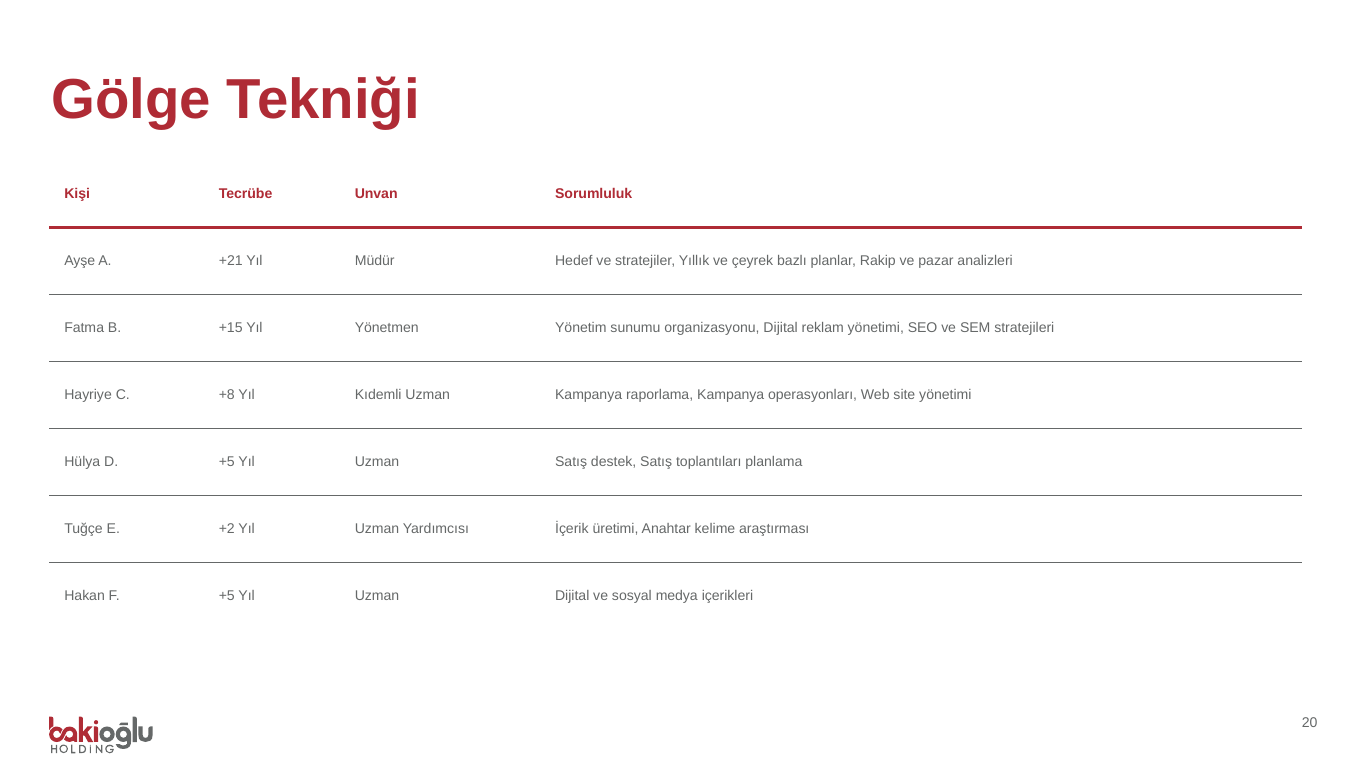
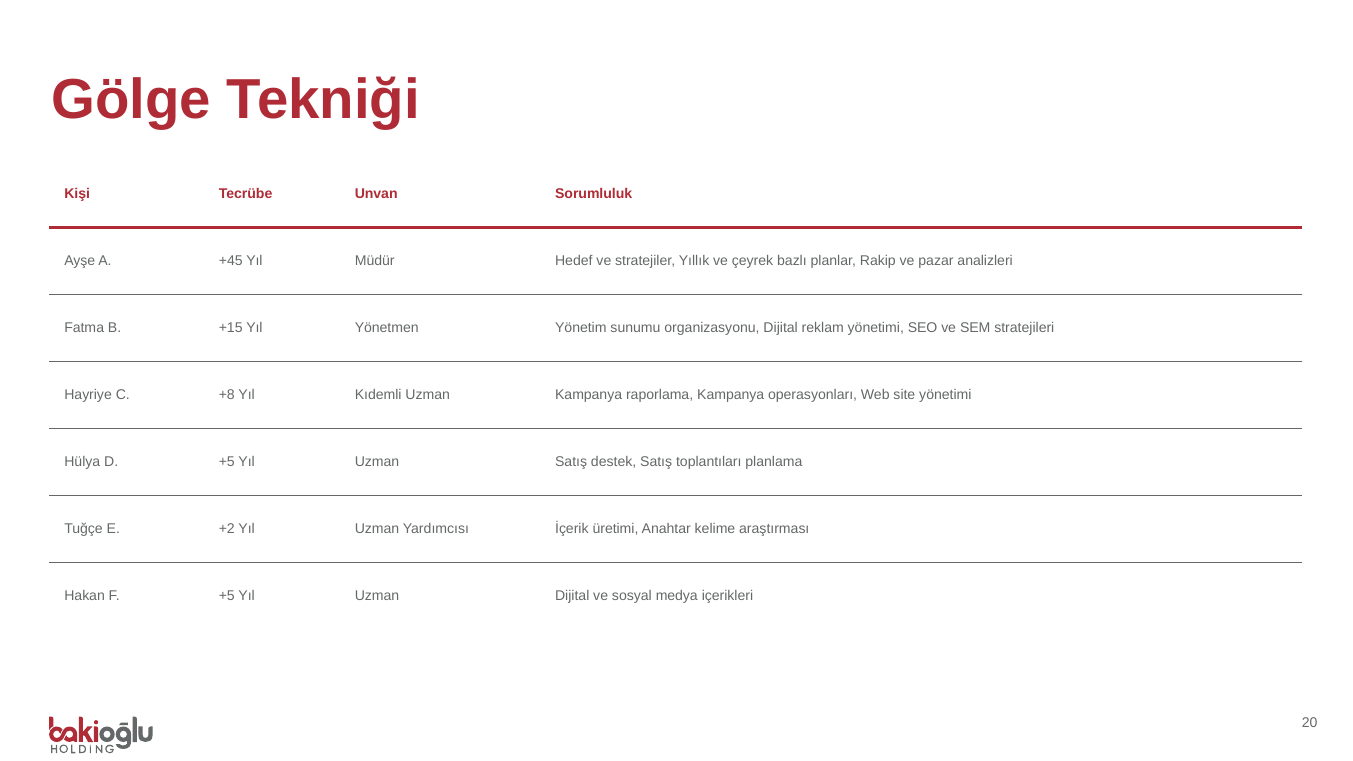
+21: +21 -> +45 (231, 261)
